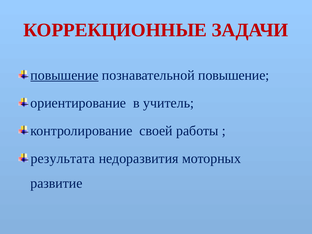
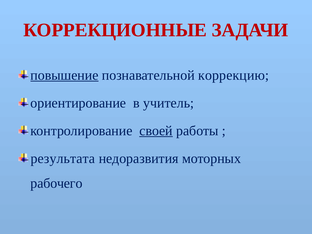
познавательной повышение: повышение -> коррекцию (234, 75)
своей underline: none -> present (156, 131)
развитие: развитие -> рабочего (56, 183)
